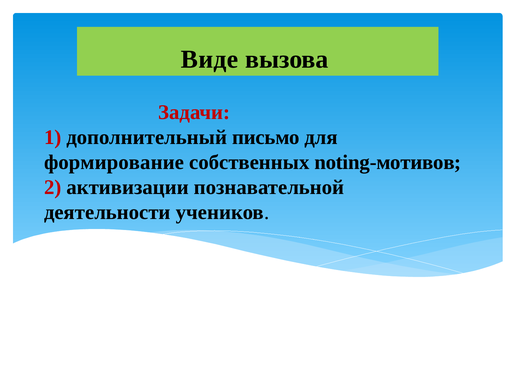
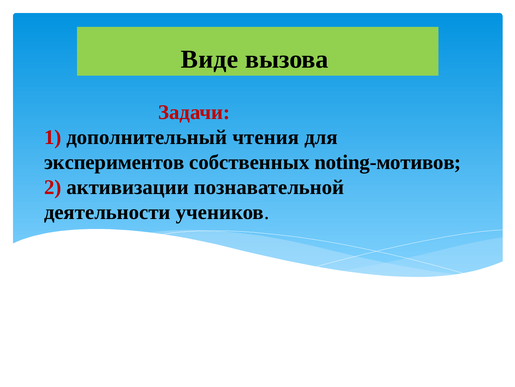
письмо: письмо -> чтения (266, 137)
формирование: формирование -> экспериментов (114, 162)
